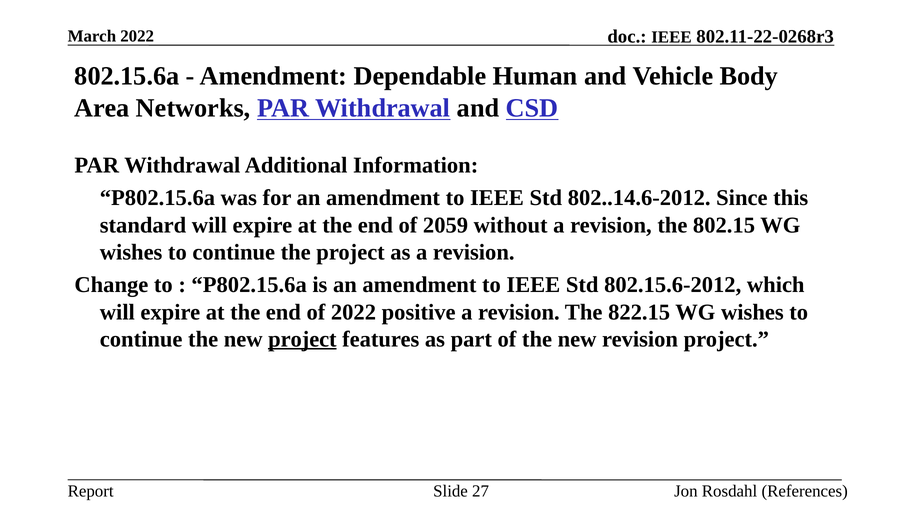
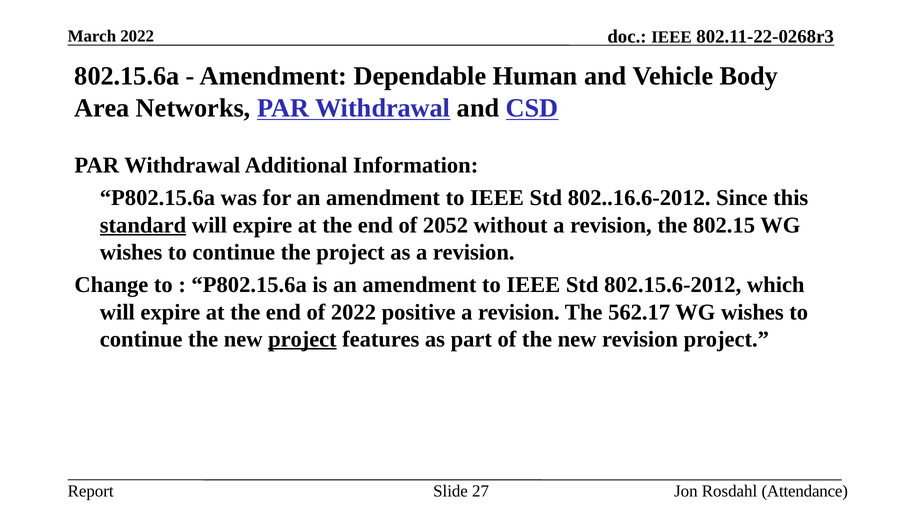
802..14.6-2012: 802..14.6-2012 -> 802..16.6-2012 (639, 198)
standard underline: none -> present (143, 225)
2059: 2059 -> 2052 (446, 225)
822.15: 822.15 -> 562.17 (639, 312)
References: References -> Attendance (805, 490)
